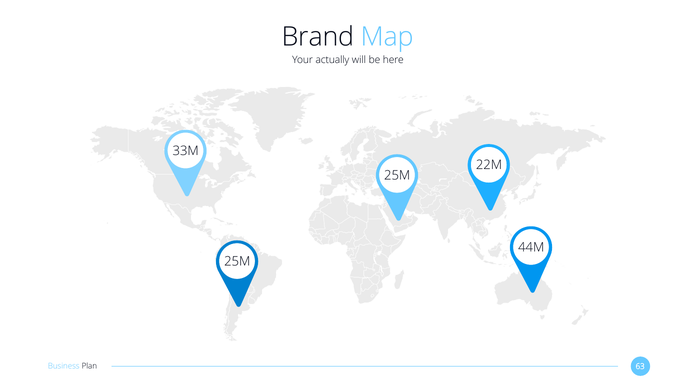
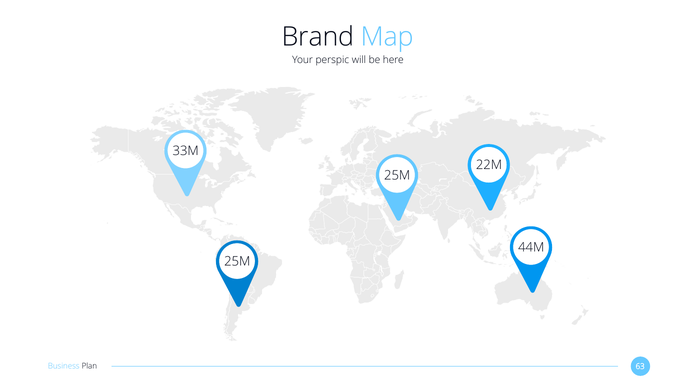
actually: actually -> perspic (332, 60)
